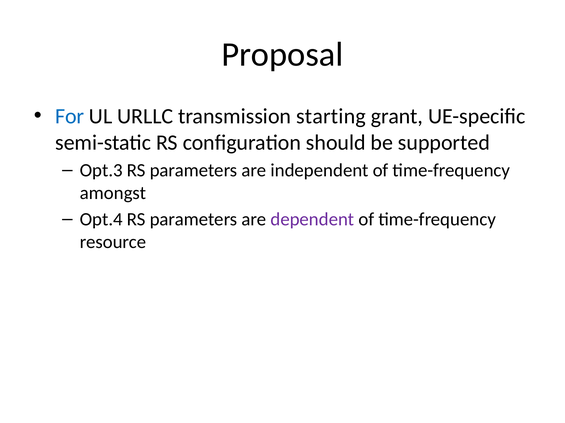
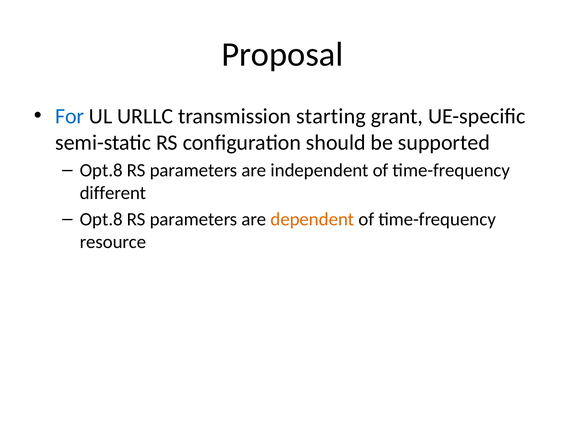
Opt.3: Opt.3 -> Opt.8 (101, 171)
amongst: amongst -> different (113, 193)
Opt.4: Opt.4 -> Opt.8 (101, 220)
dependent colour: purple -> orange (312, 220)
